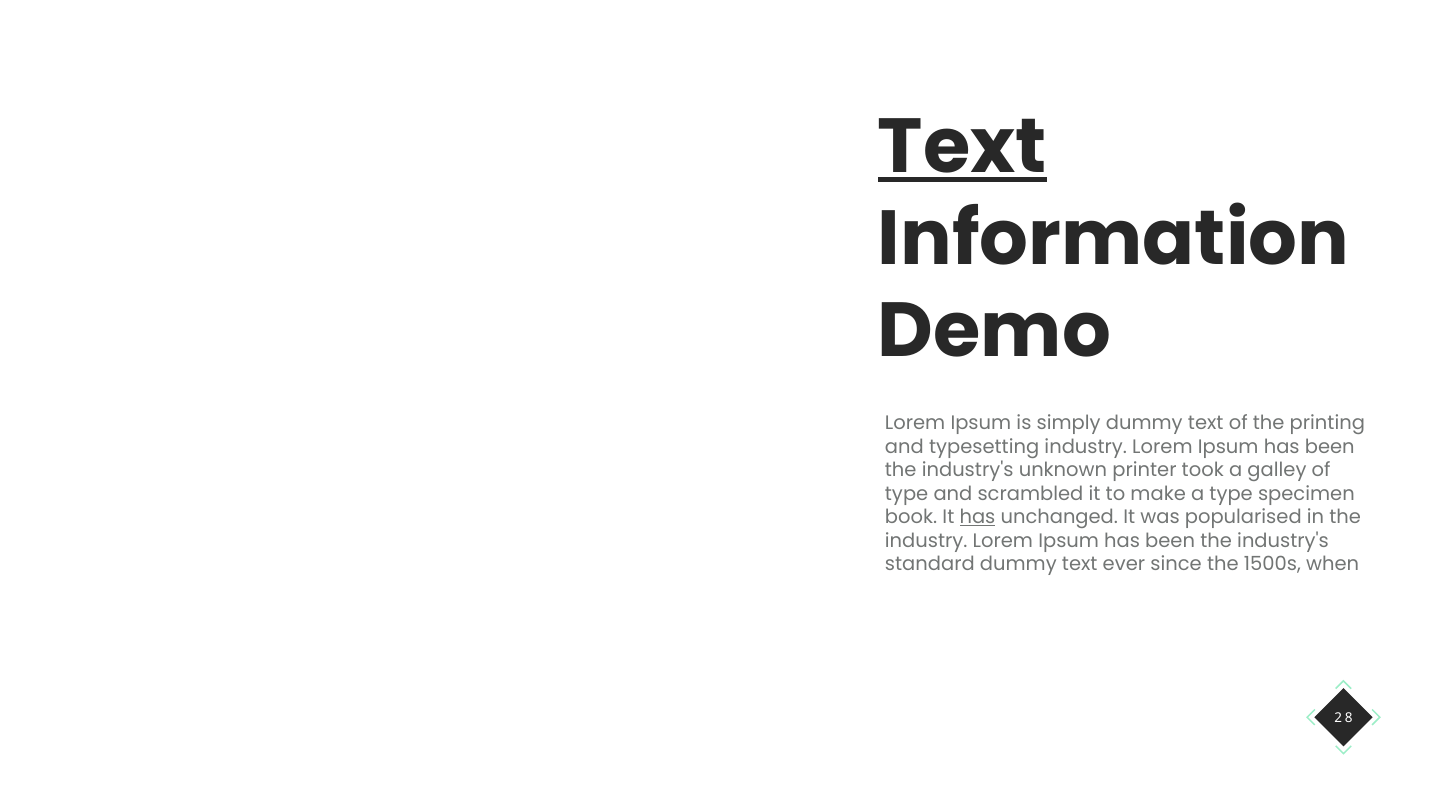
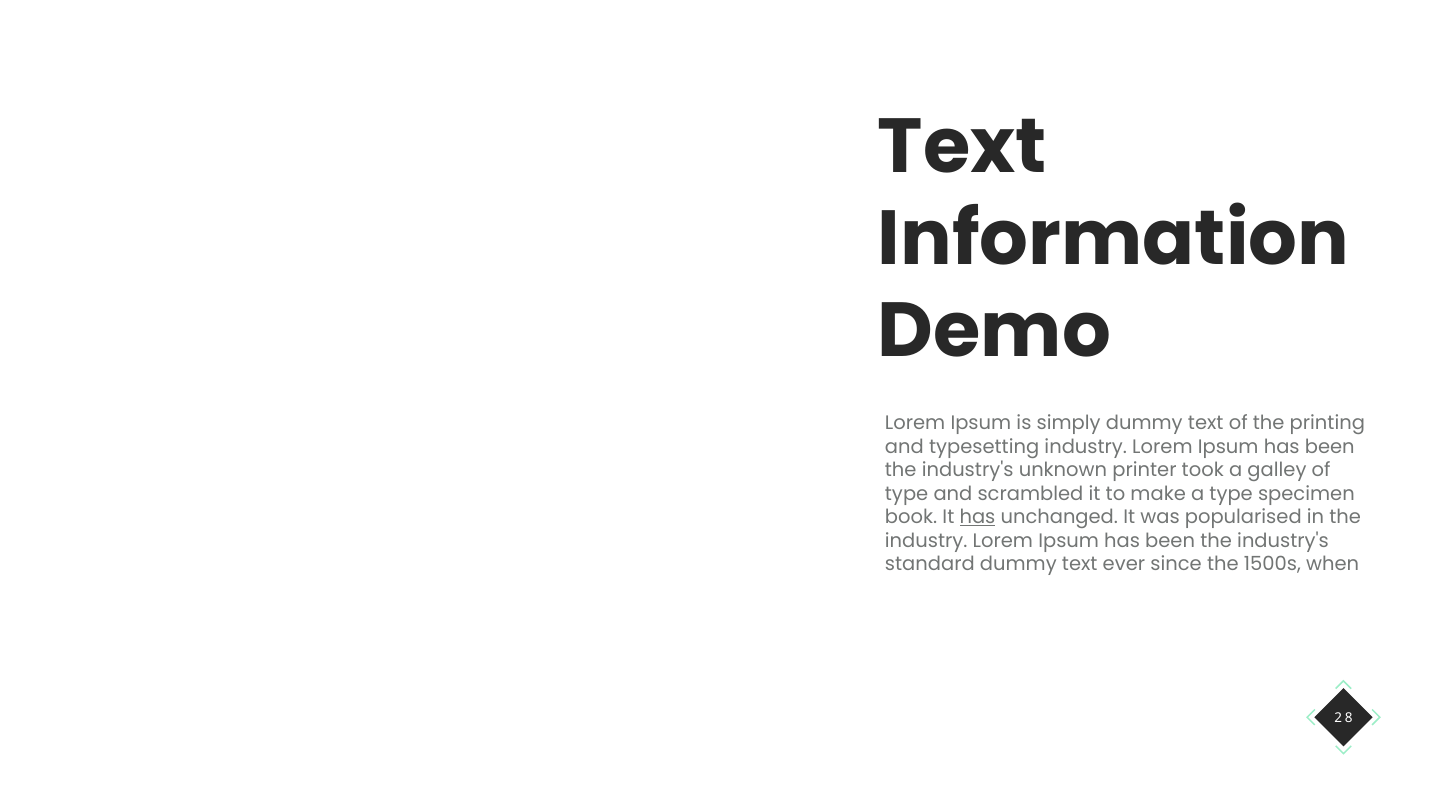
Text underline: present -> none (962, 147)
